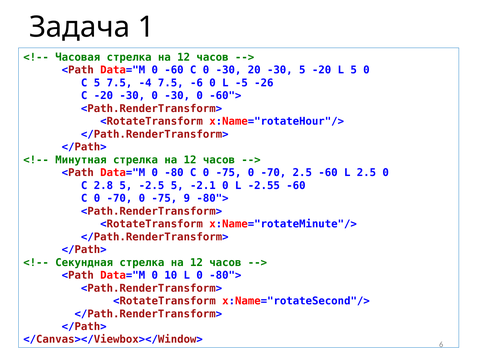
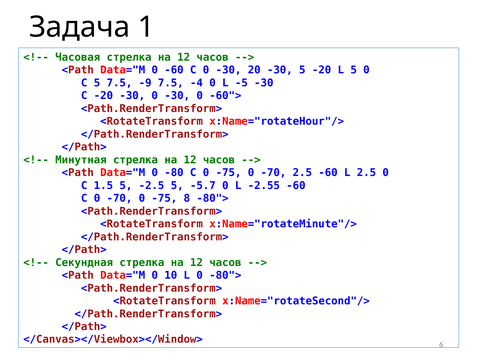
-4: -4 -> -9 (145, 83)
-6: -6 -> -4 (196, 83)
-5 -26: -26 -> -30 (264, 83)
2.8: 2.8 -> 1.5 (103, 185)
-2.1: -2.1 -> -5.7 (203, 185)
9: 9 -> 8 (187, 198)
